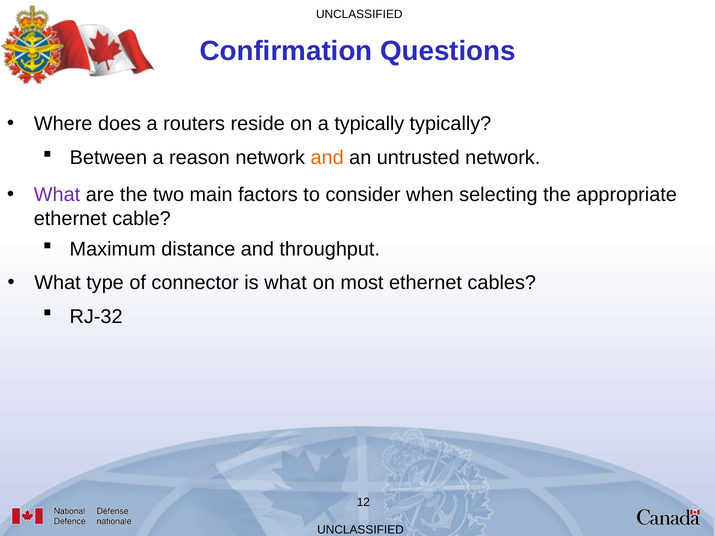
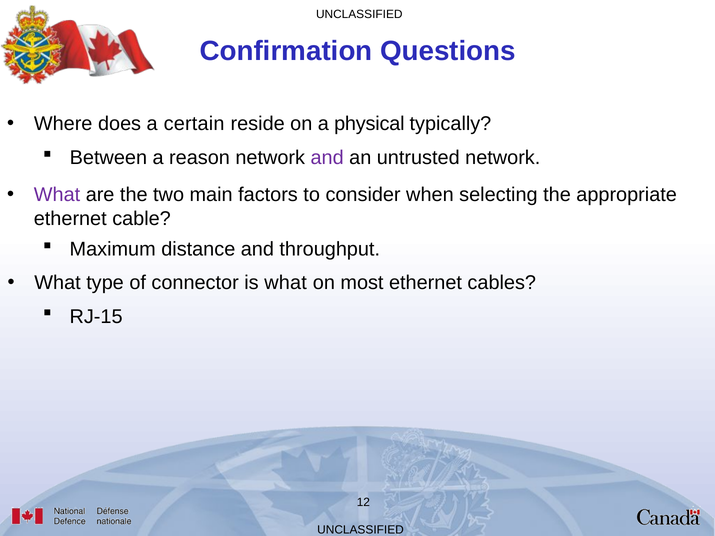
routers: routers -> certain (194, 124)
a typically: typically -> physical (369, 124)
and colour: orange -> purple (327, 158)
RJ-32: RJ-32 -> RJ-15 (96, 317)
